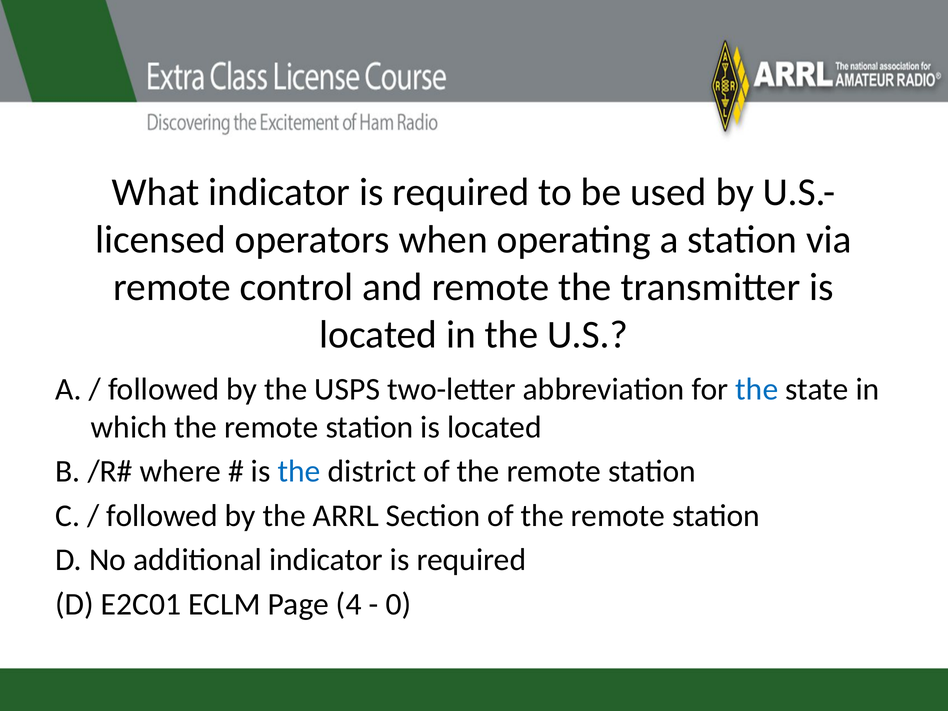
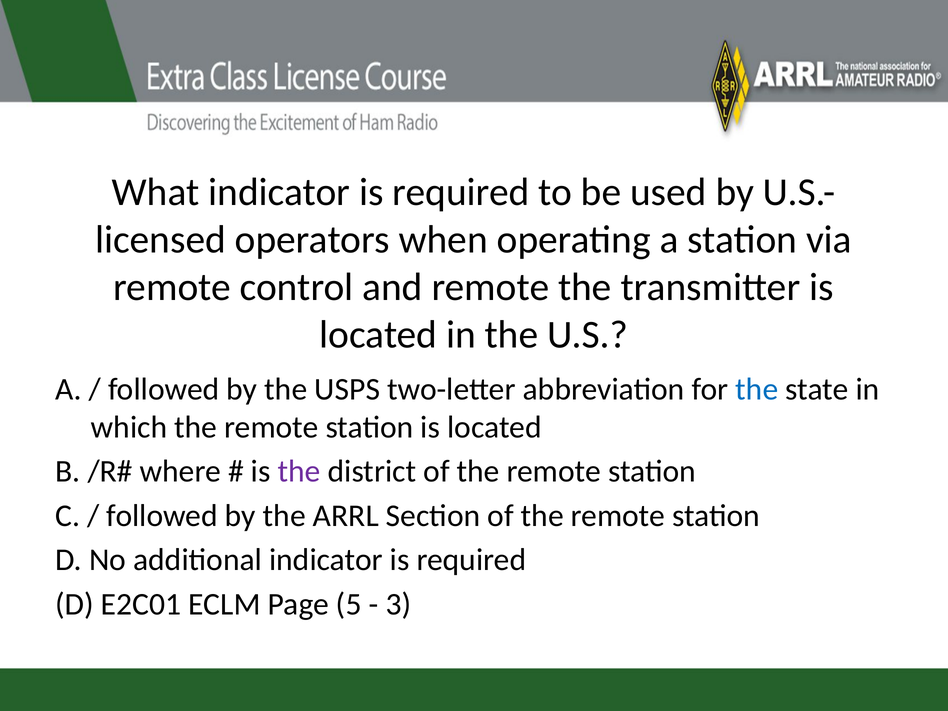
the colour: blue -> purple (299, 471)
4: 4 -> 5 (349, 604)
0: 0 -> 3 (398, 604)
